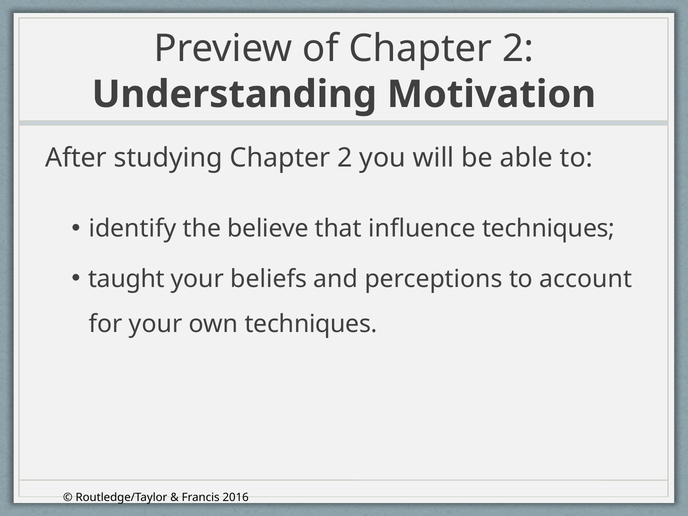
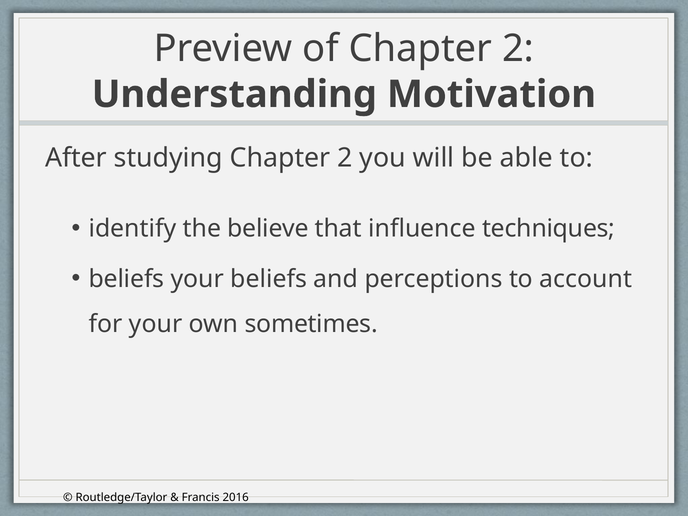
taught: taught -> beliefs (127, 279)
own techniques: techniques -> sometimes (311, 324)
